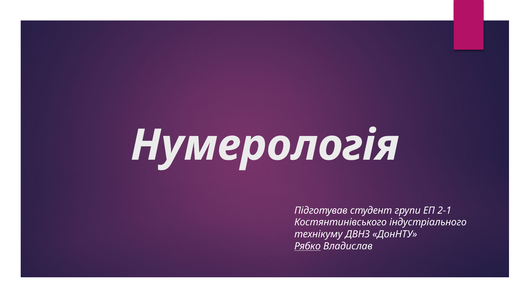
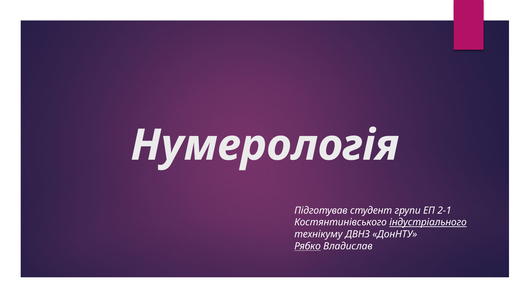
індустріального underline: none -> present (428, 222)
